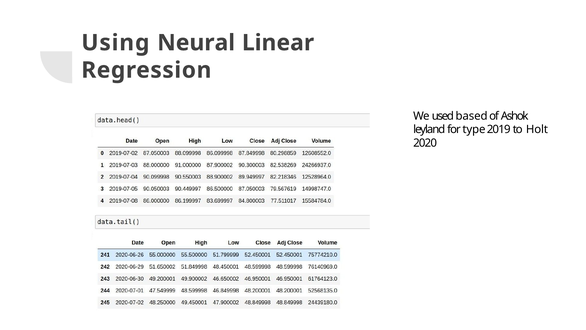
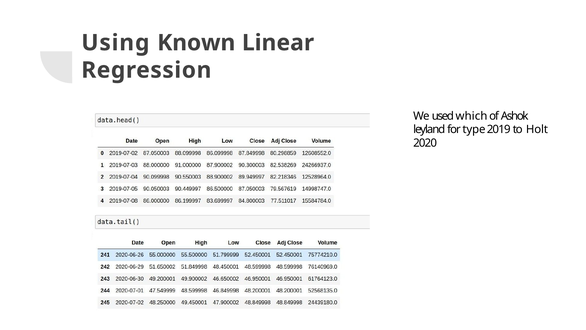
Neural: Neural -> Known (196, 43)
based: based -> which (471, 116)
